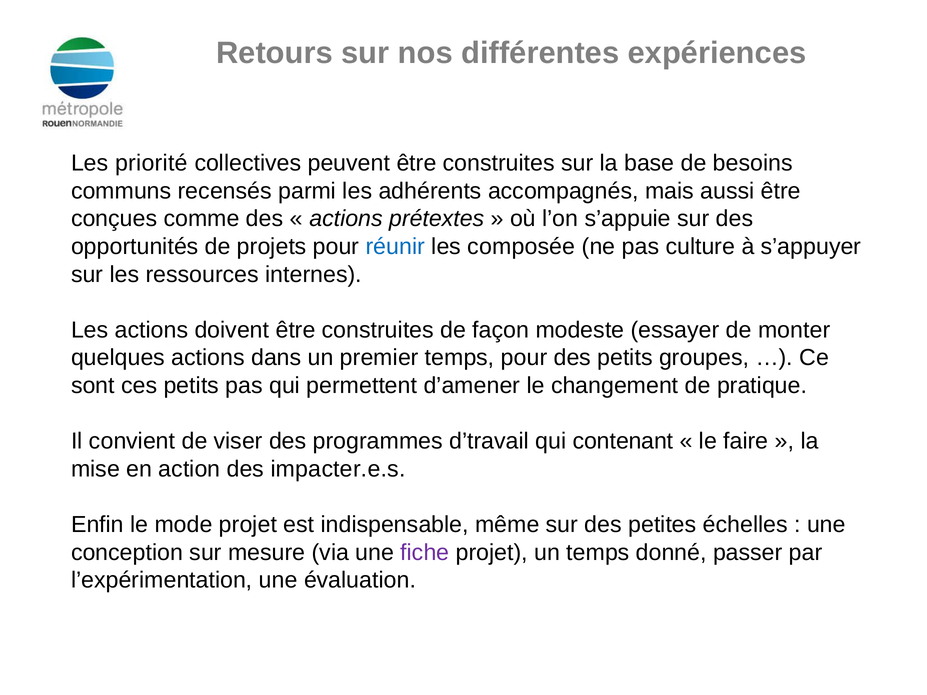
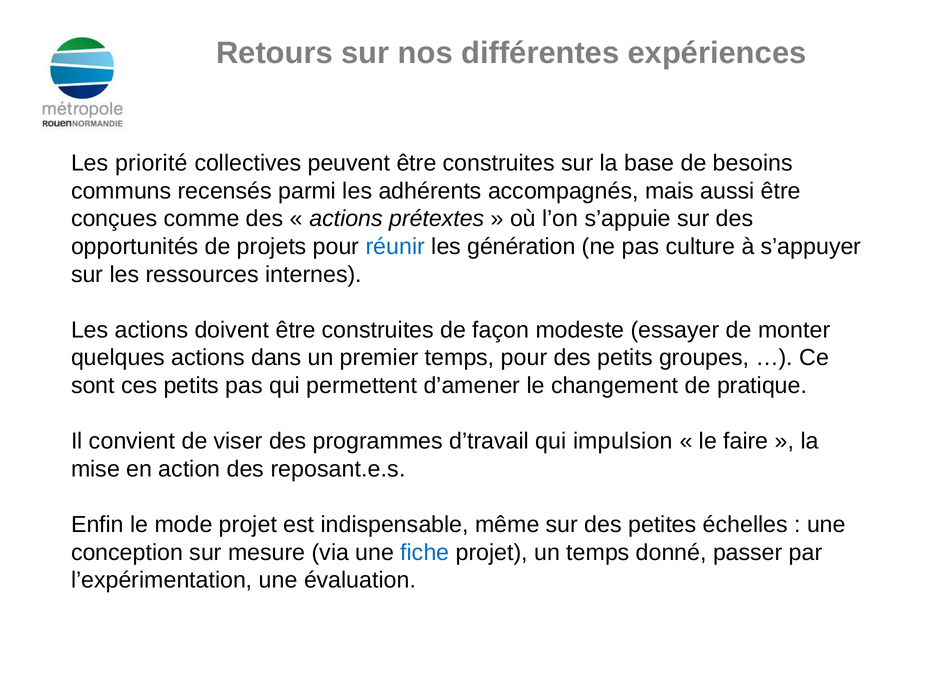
composée: composée -> génération (521, 247)
contenant: contenant -> impulsion (623, 441)
impacter.e.s: impacter.e.s -> reposant.e.s (338, 469)
fiche colour: purple -> blue (425, 553)
